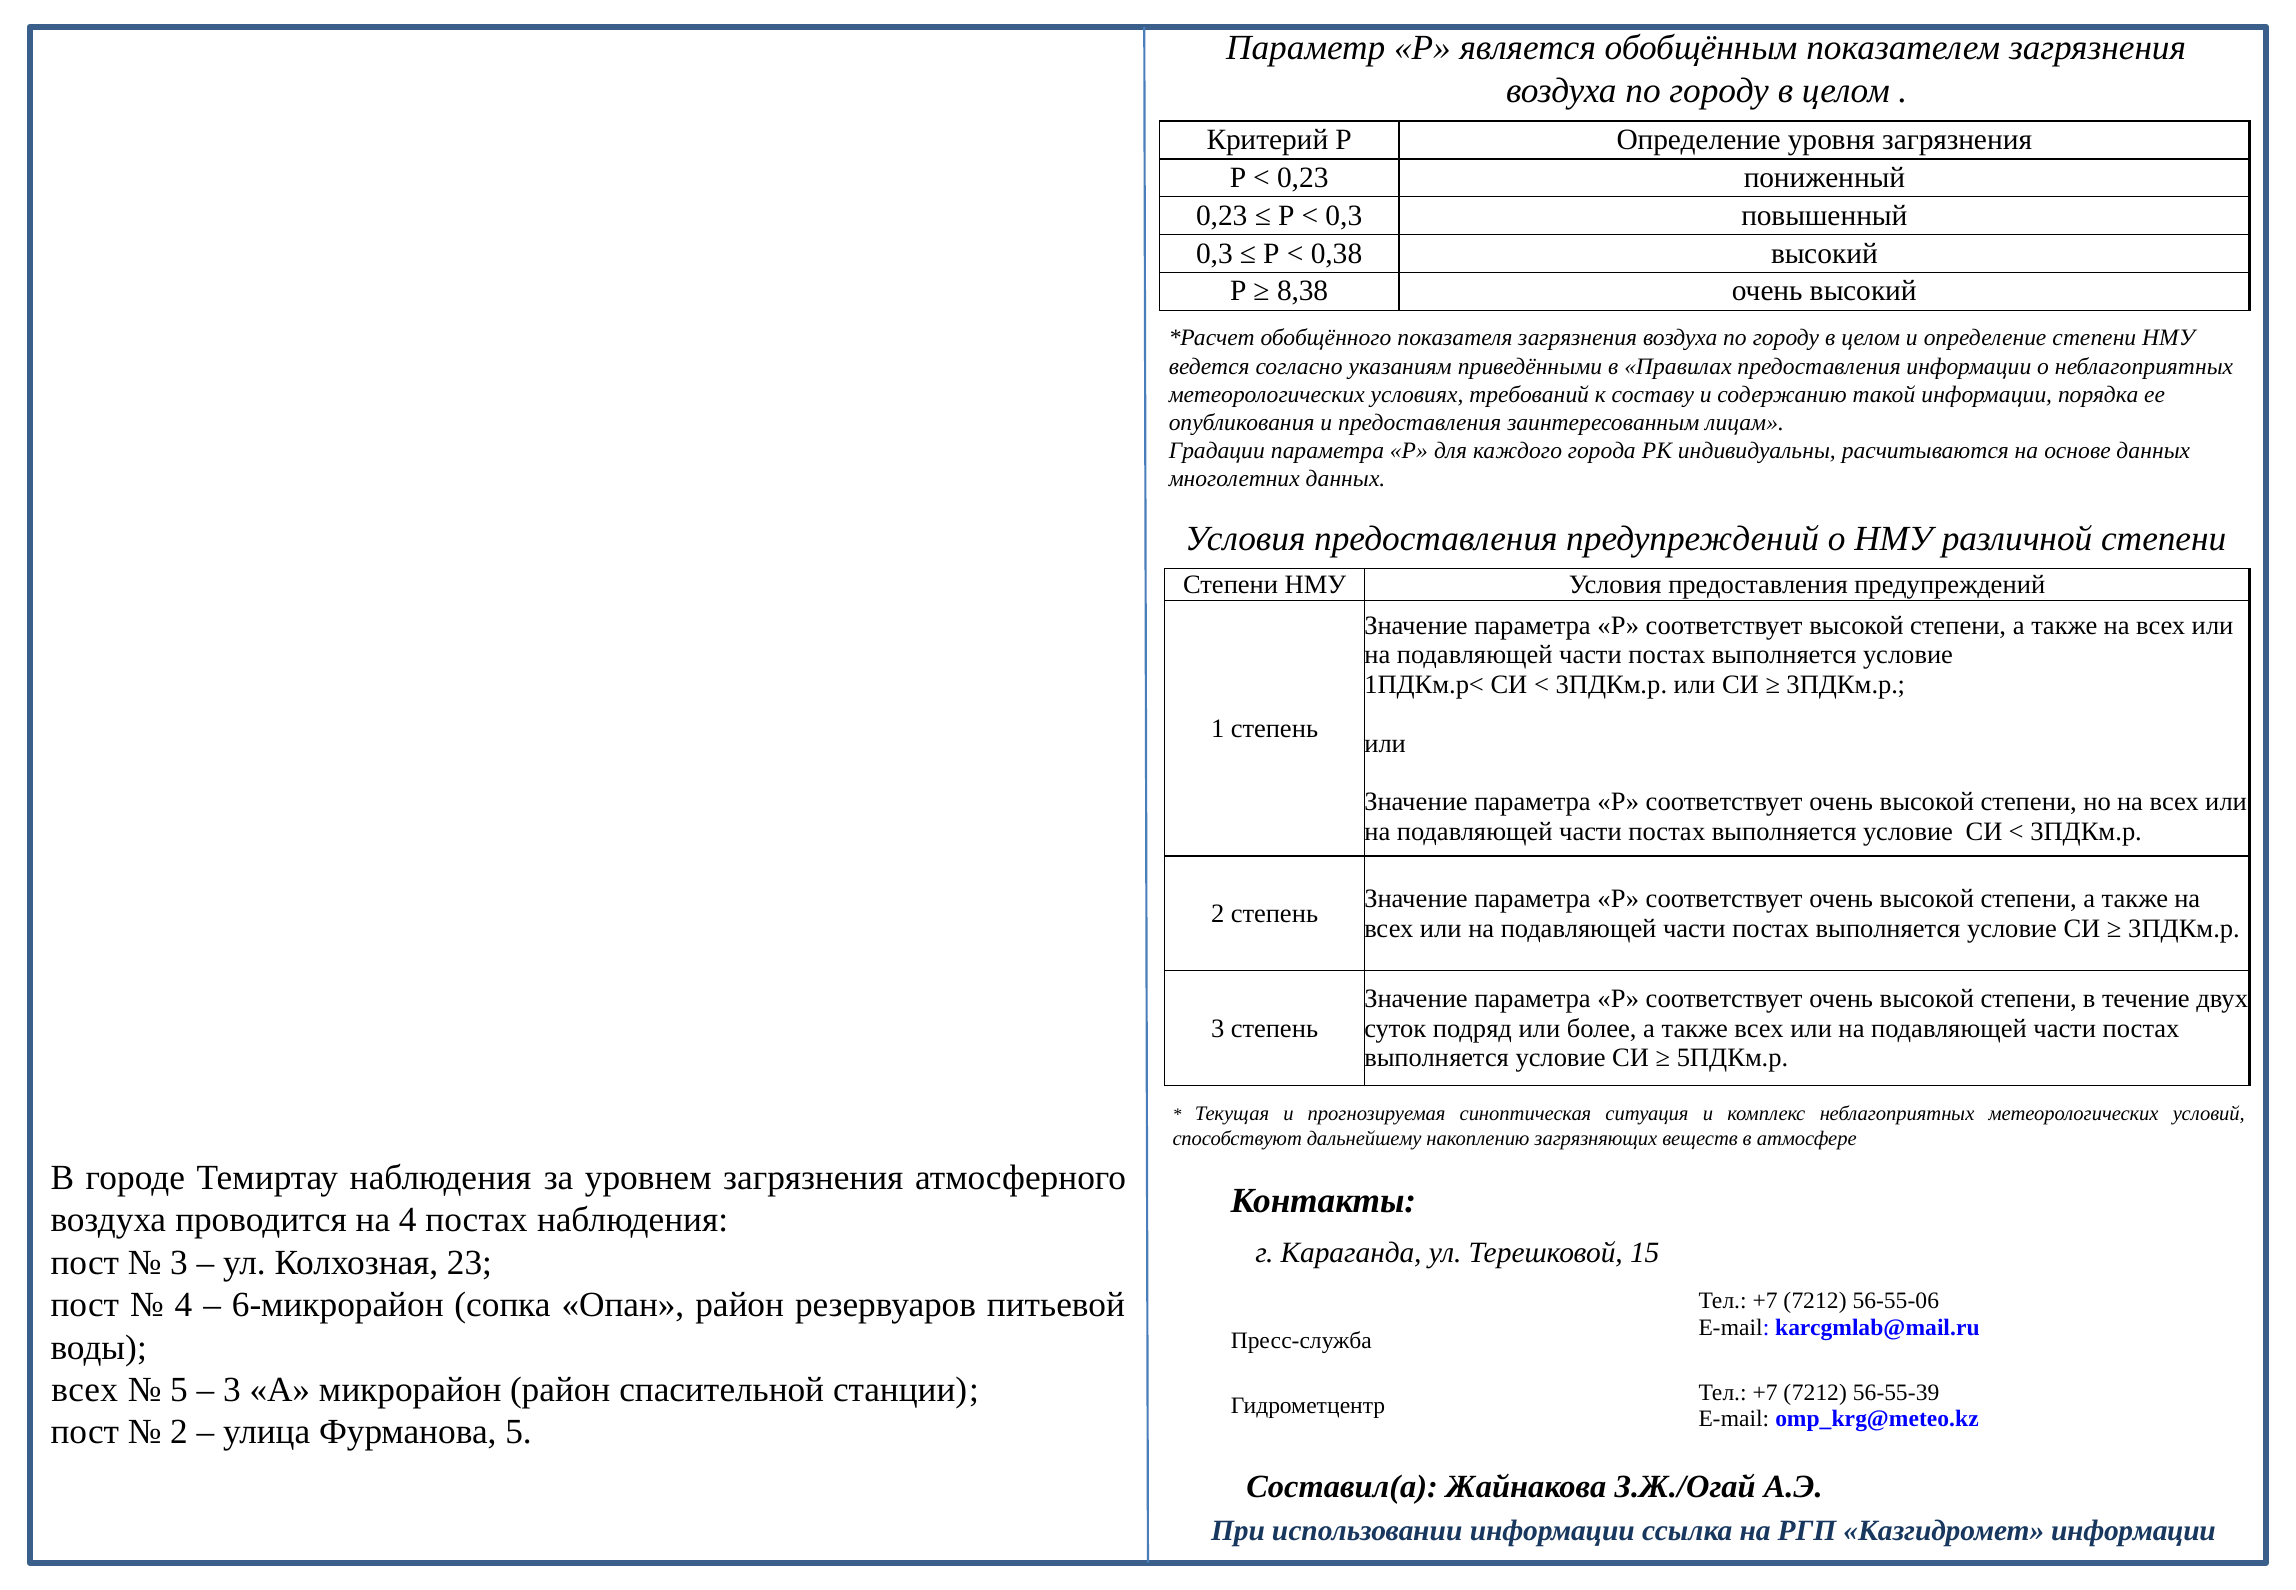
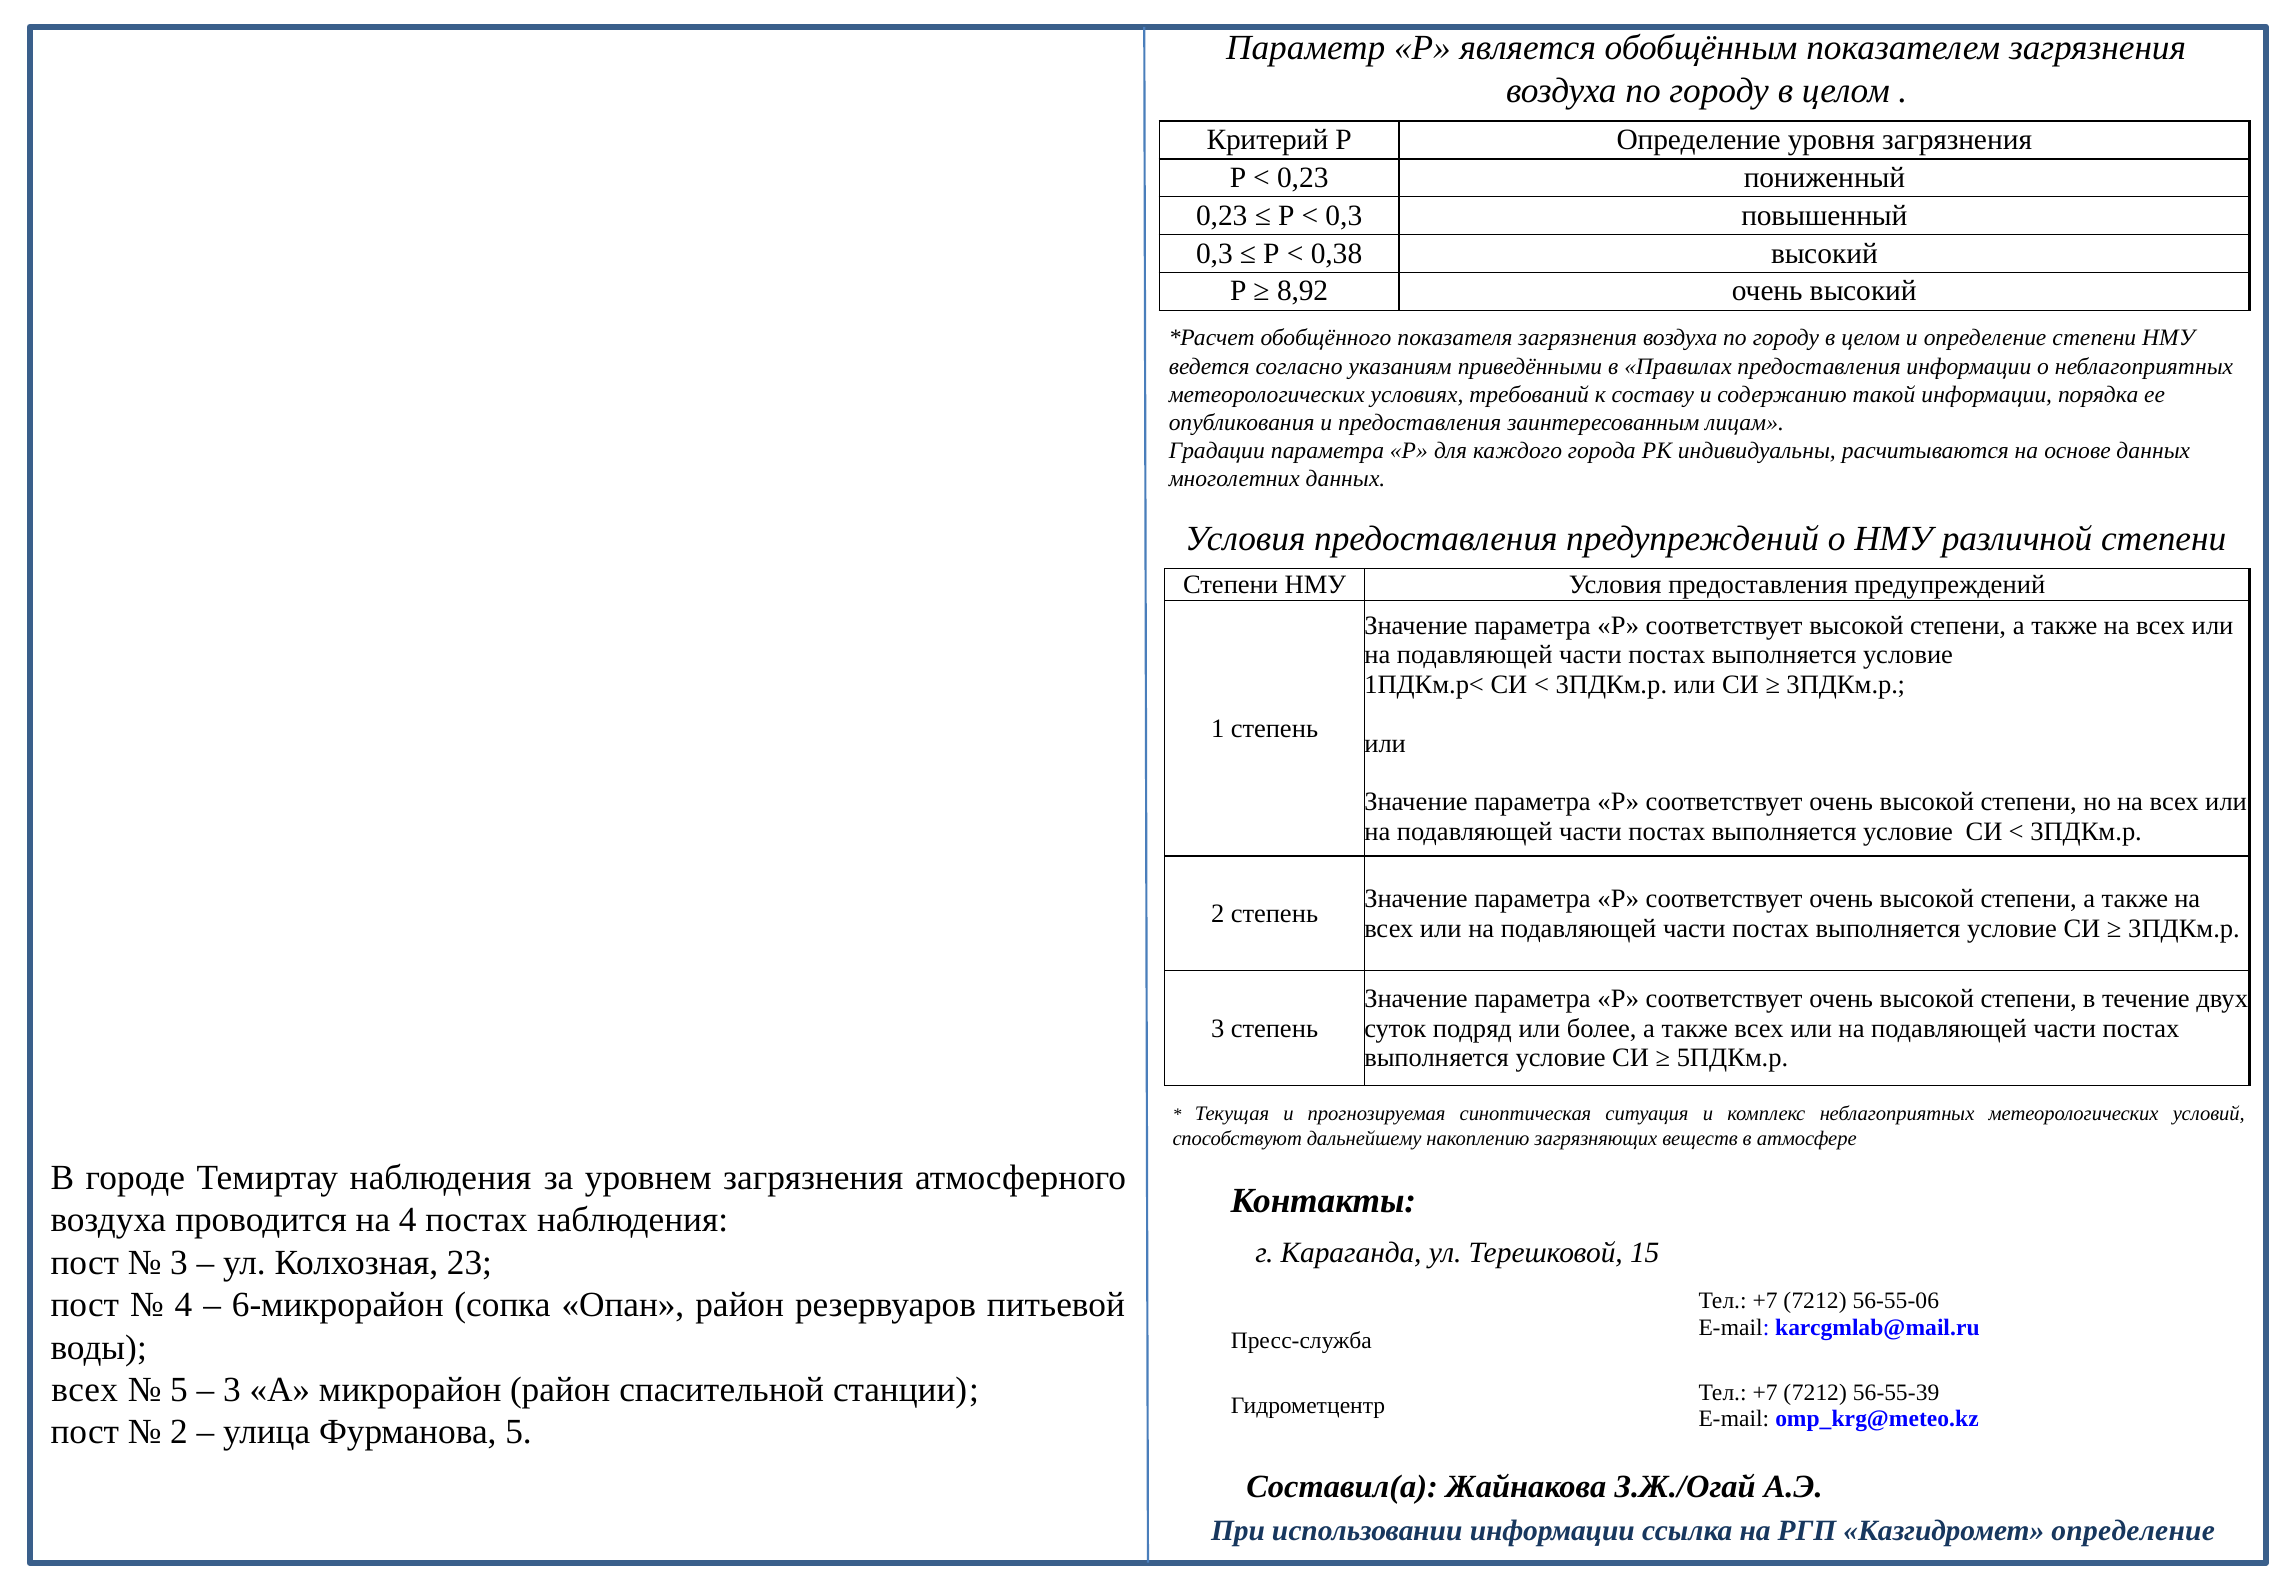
8,38: 8,38 -> 8,92 (1303, 291)
Казгидромет информации: информации -> определение (2133, 1530)
